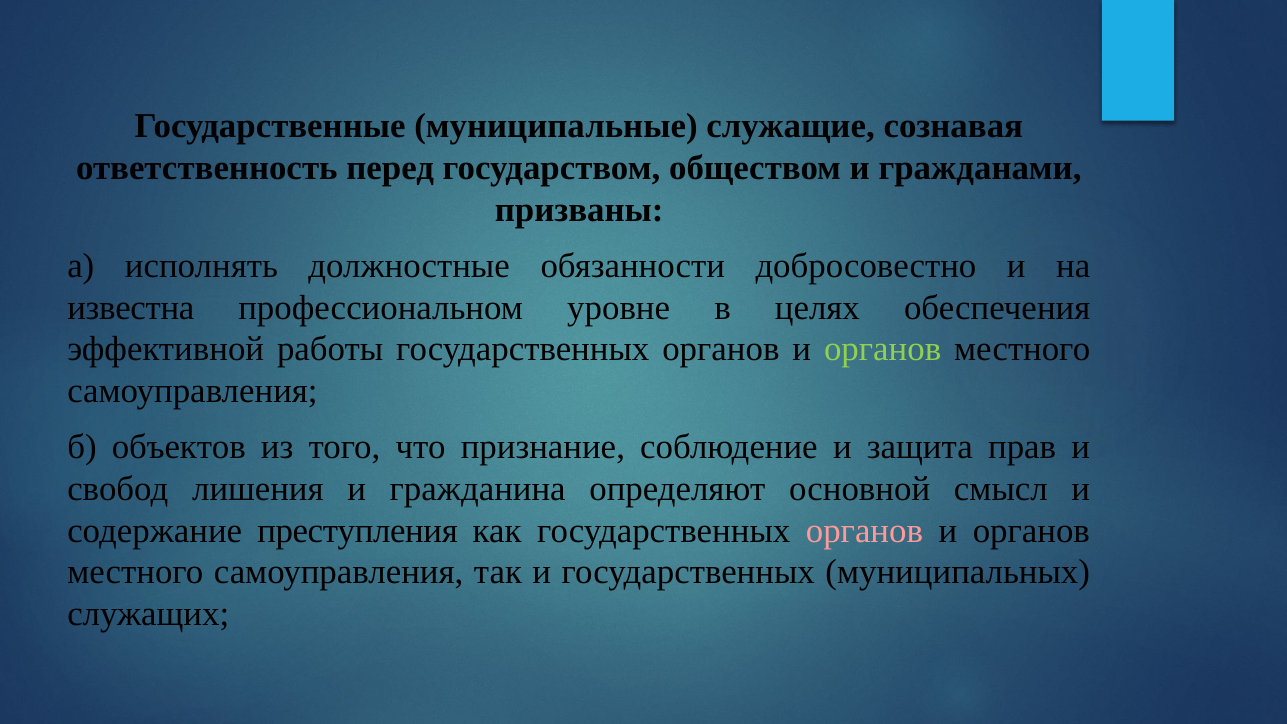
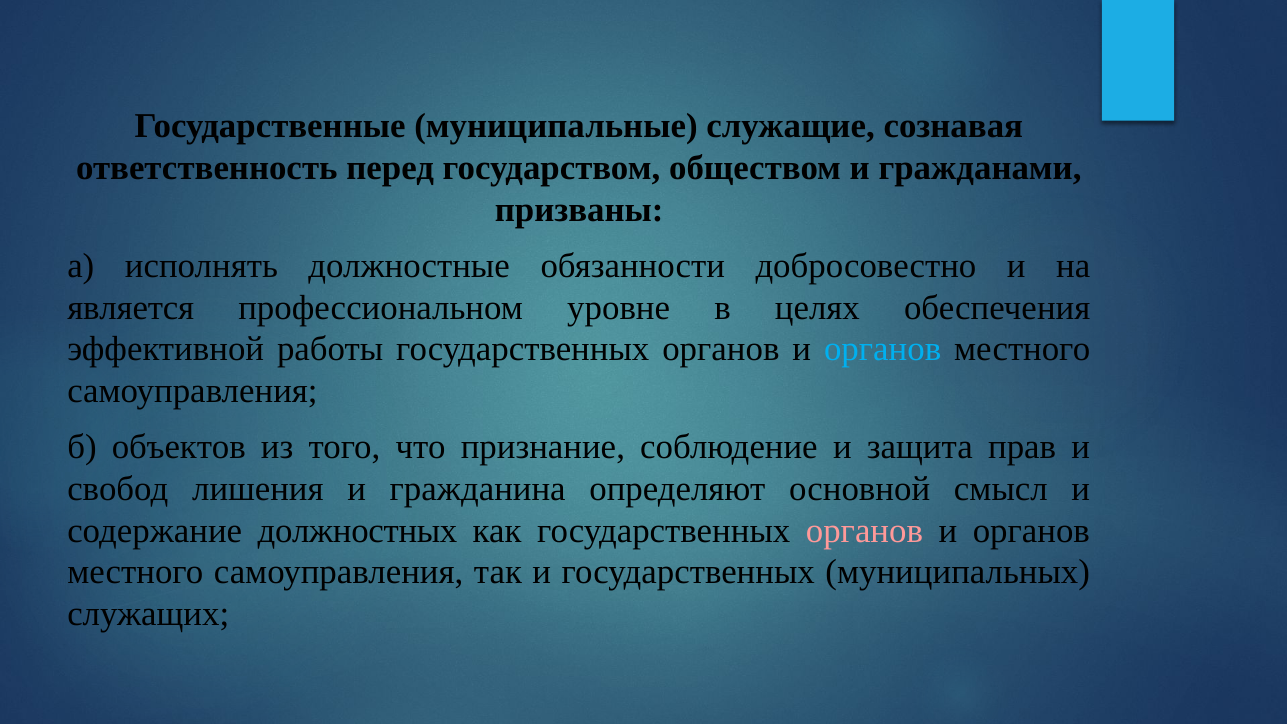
известна: известна -> является (131, 307)
органов colour: light green -> light blue (883, 349)
преступления: преступления -> должностных (357, 530)
